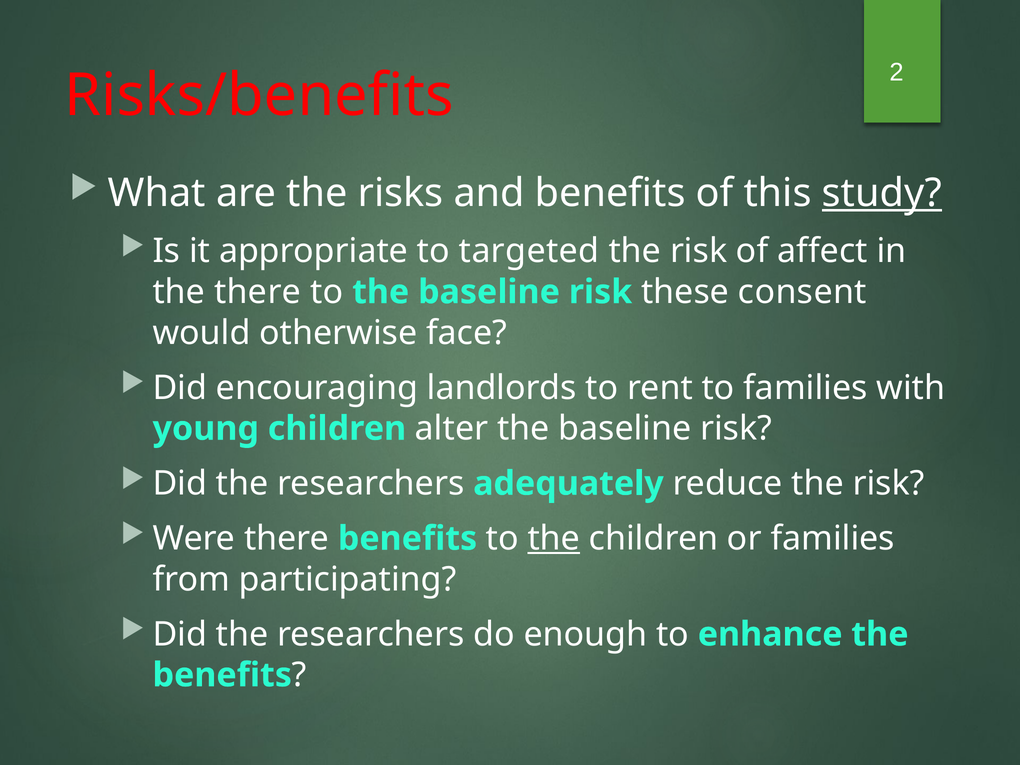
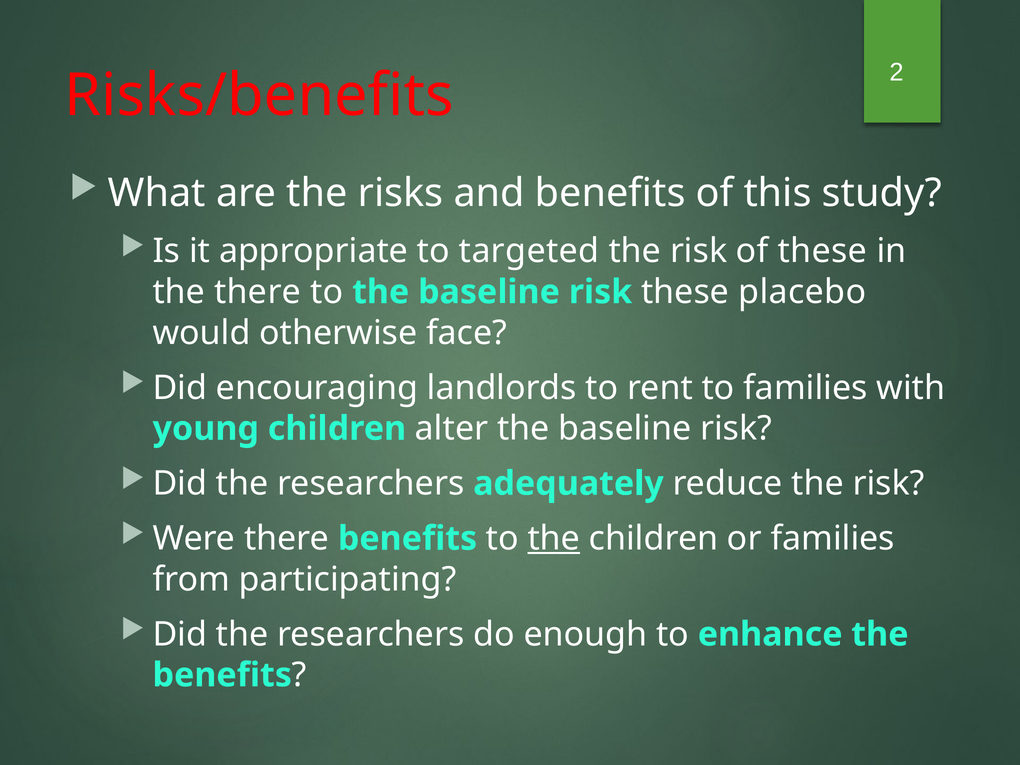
study underline: present -> none (882, 193)
of affect: affect -> these (822, 251)
consent: consent -> placebo (802, 292)
